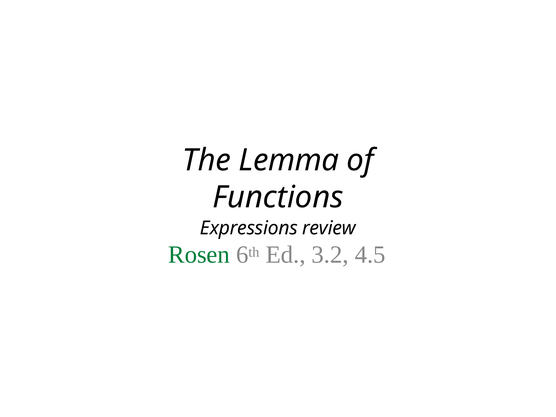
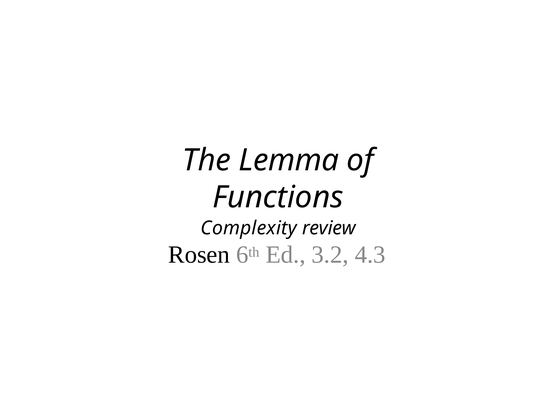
Expressions: Expressions -> Complexity (249, 228)
Rosen colour: green -> black (199, 255)
4.5: 4.5 -> 4.3 (370, 255)
